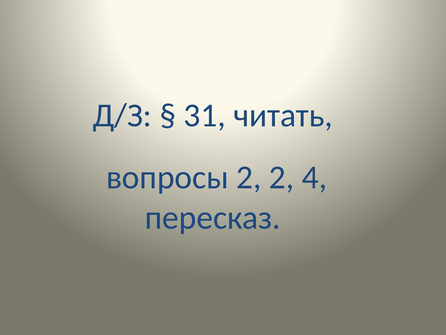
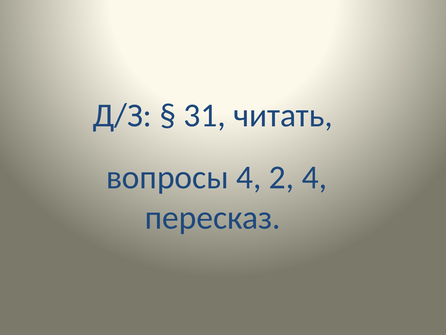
вопросы 2: 2 -> 4 (249, 177)
